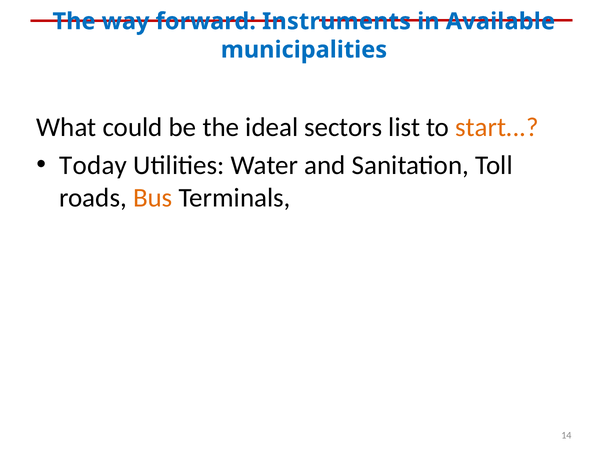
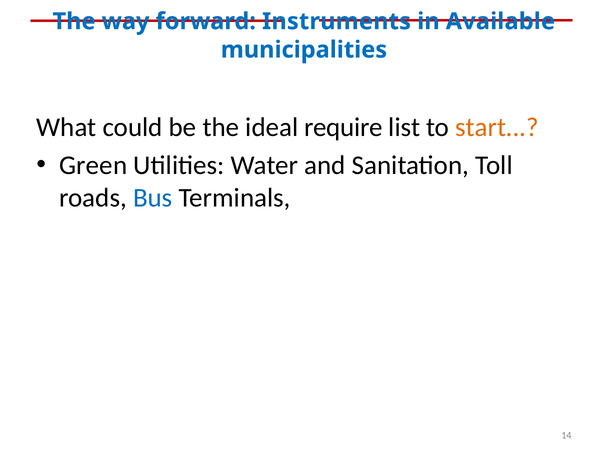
sectors: sectors -> require (343, 128)
Today: Today -> Green (93, 165)
Bus colour: orange -> blue (153, 198)
